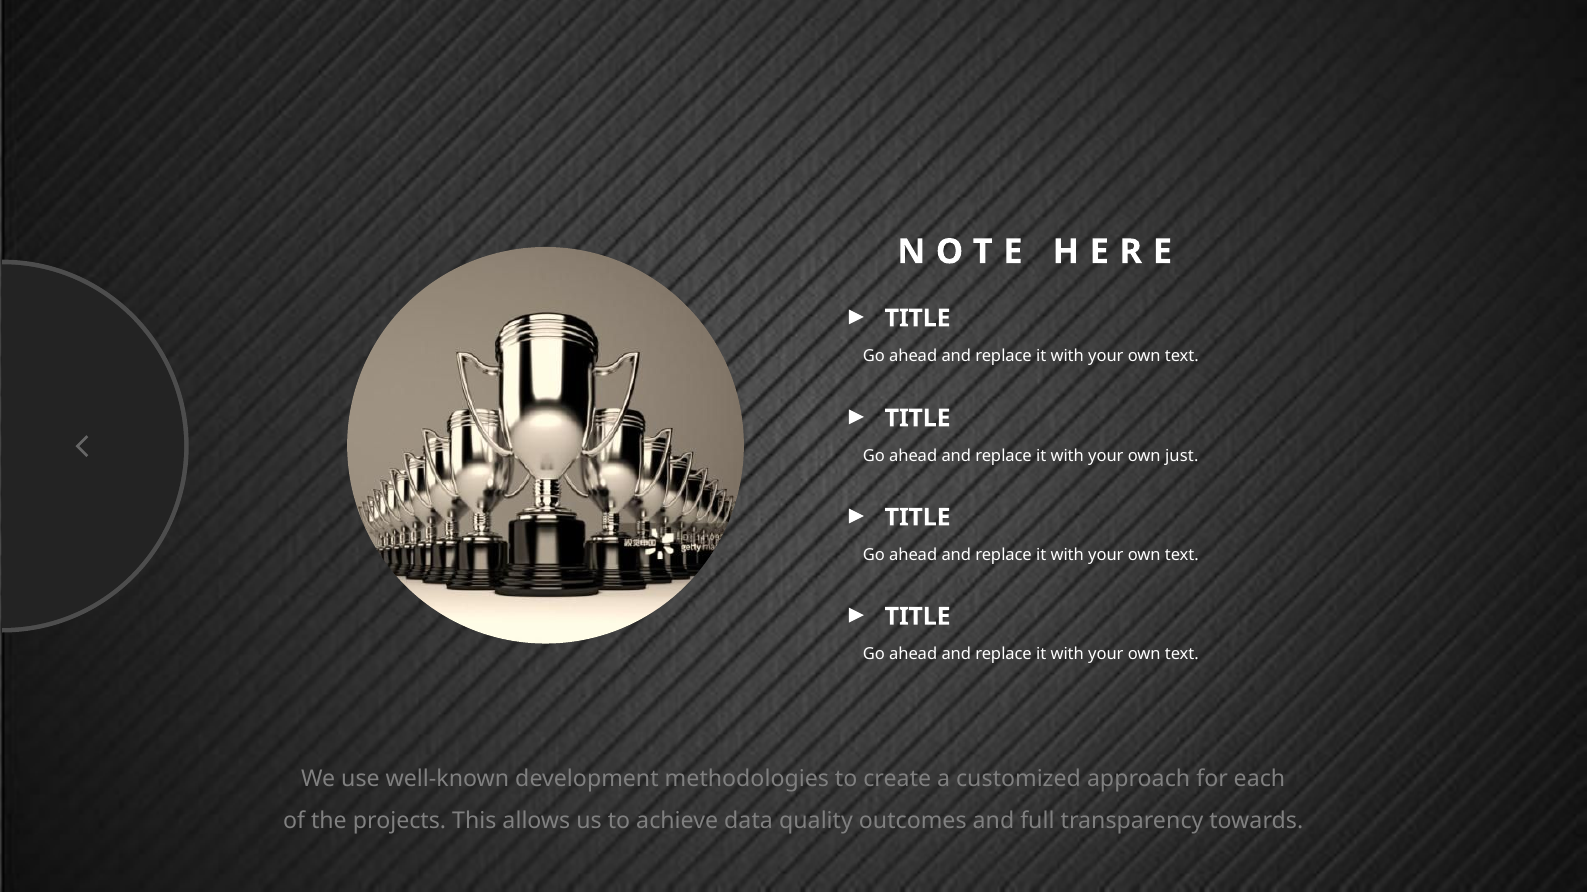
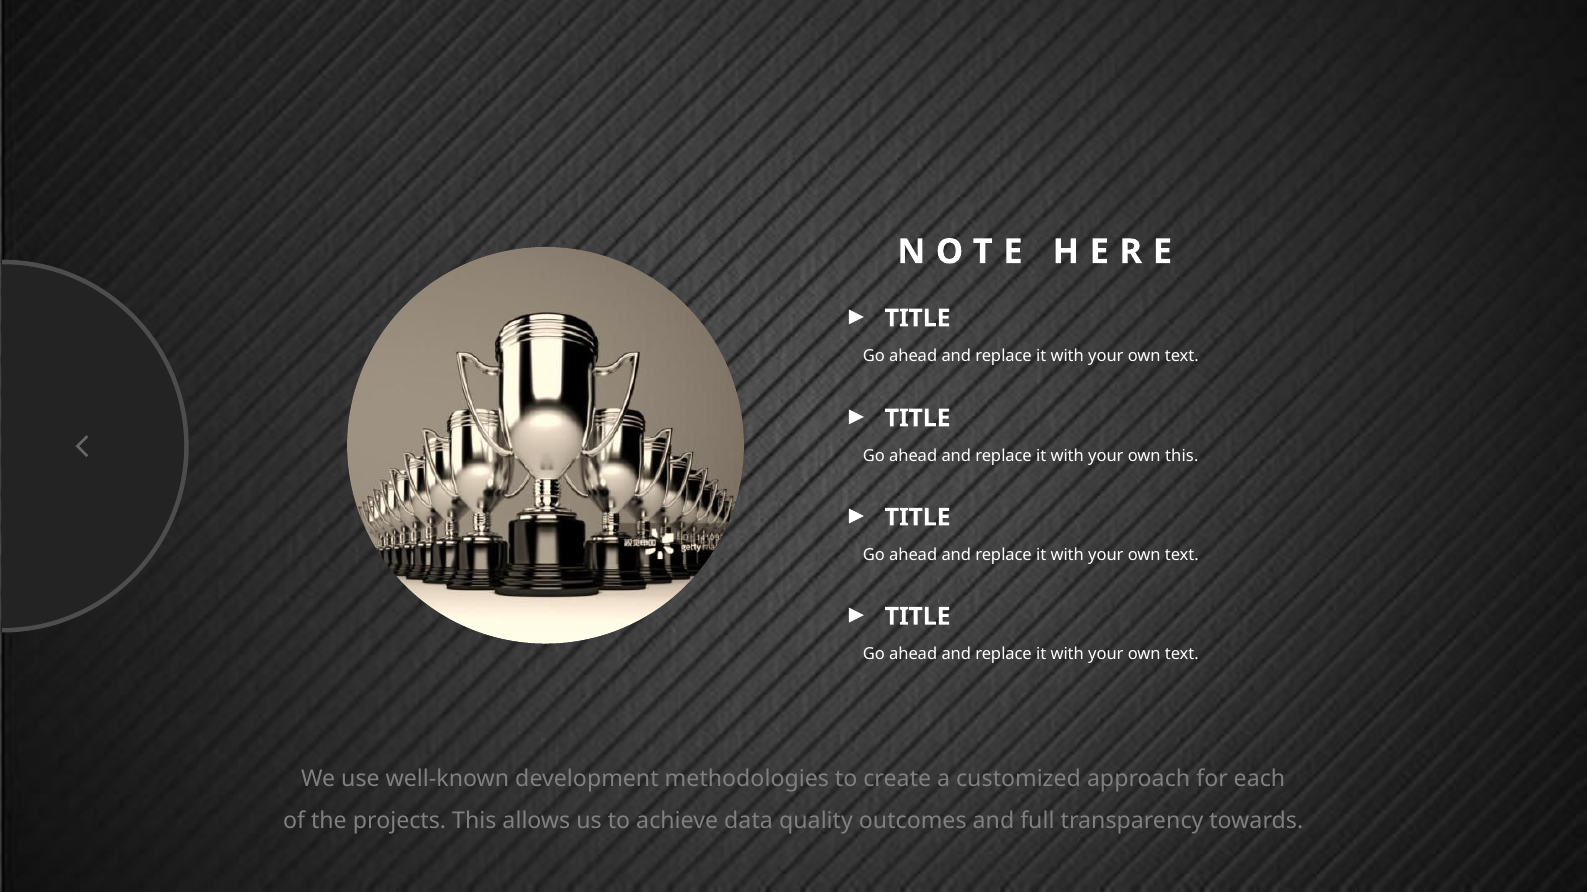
own just: just -> this (1182, 456)
